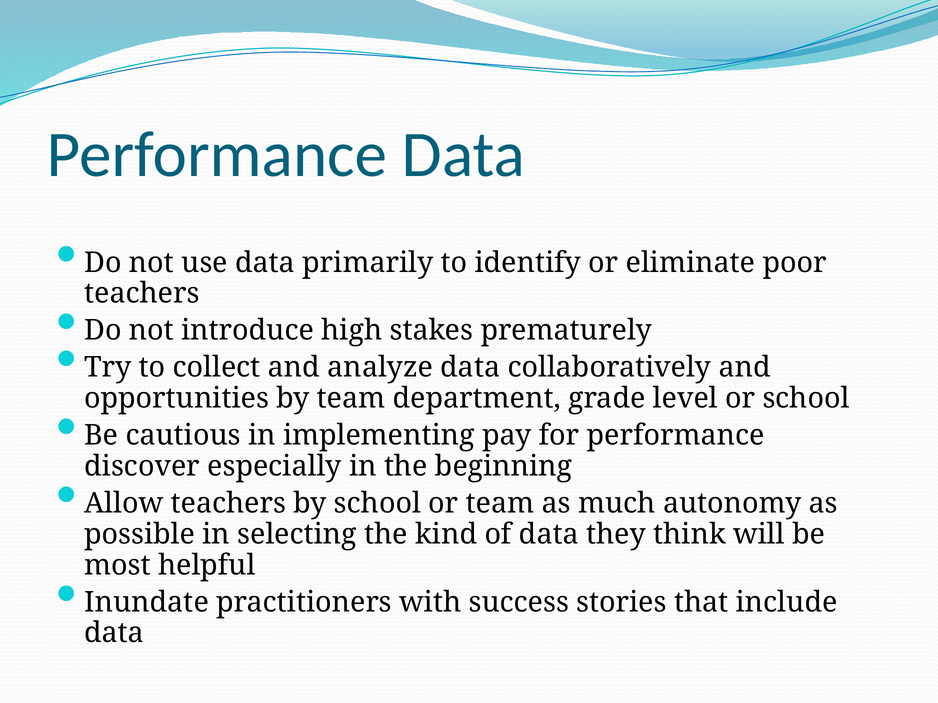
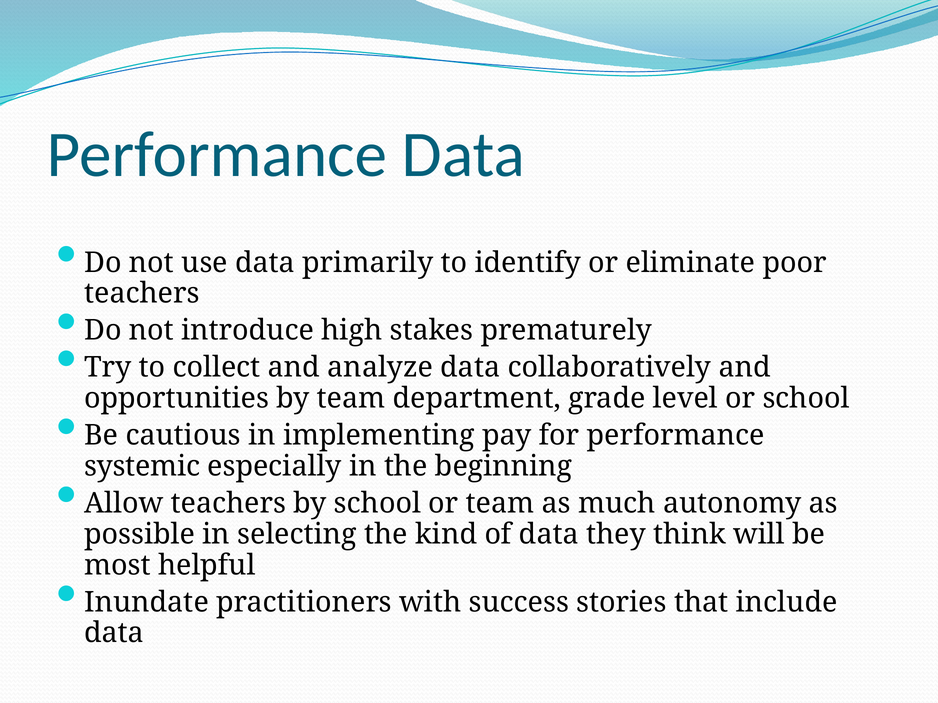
discover: discover -> systemic (142, 467)
